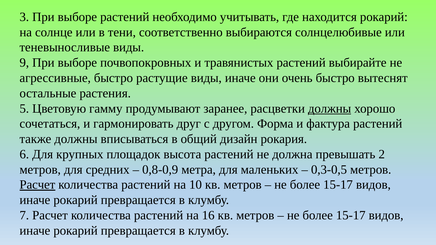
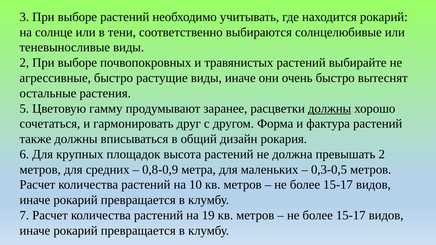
9: 9 -> 2 (24, 63)
Расчет underline: present -> none (37, 185)
16: 16 -> 19 (208, 215)
